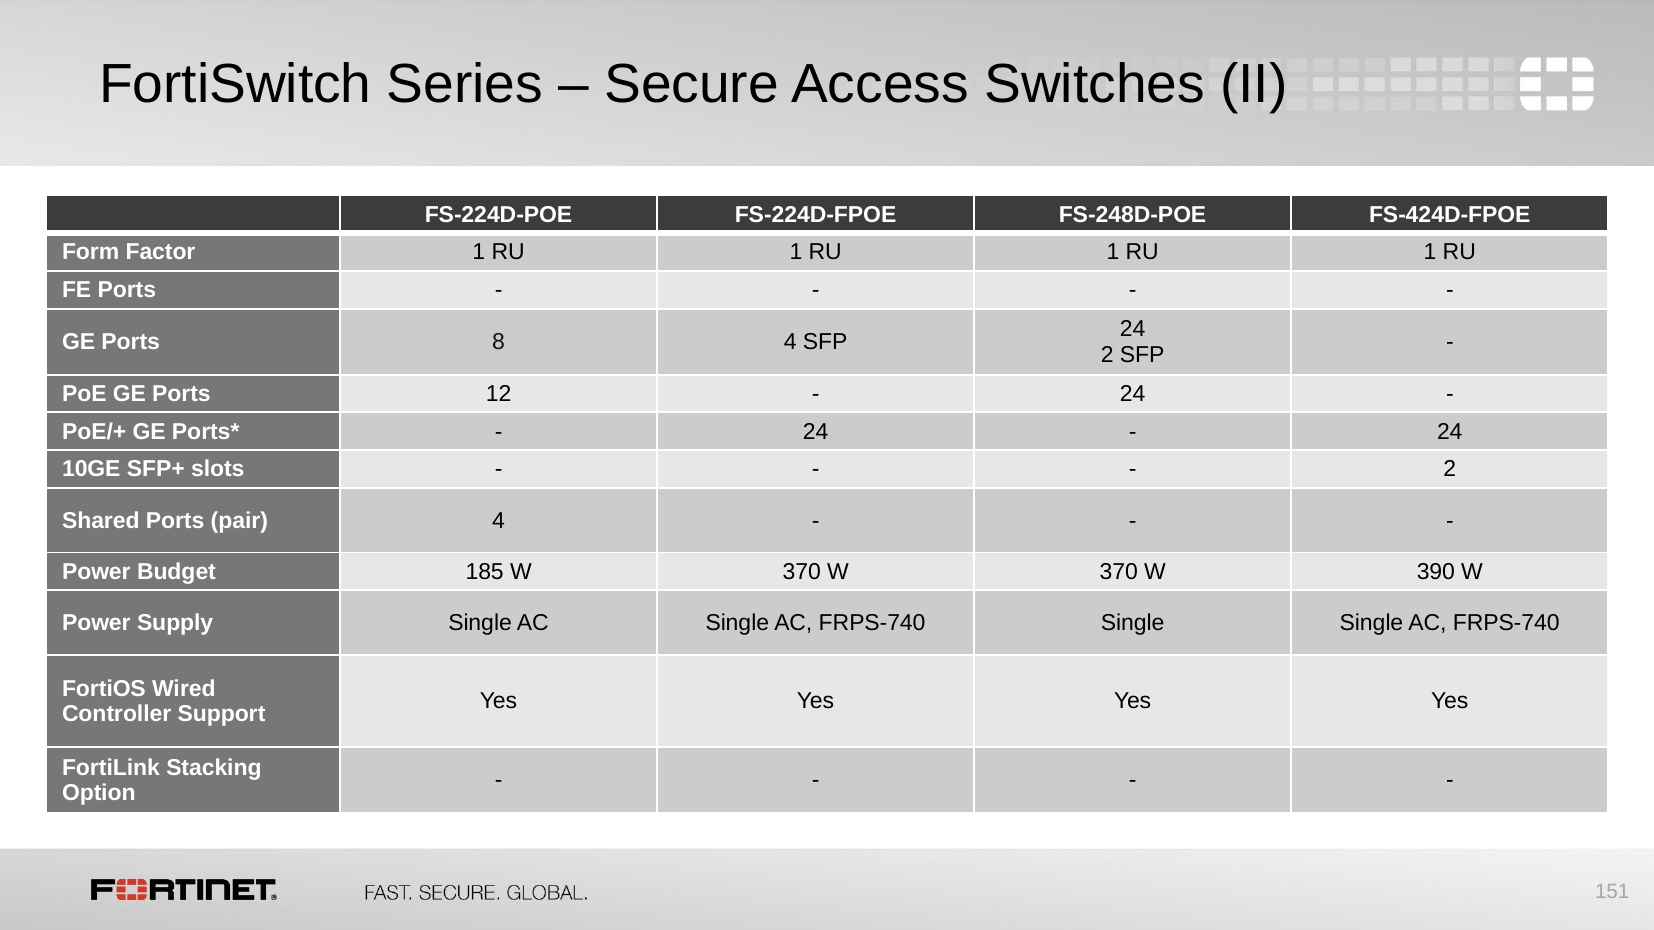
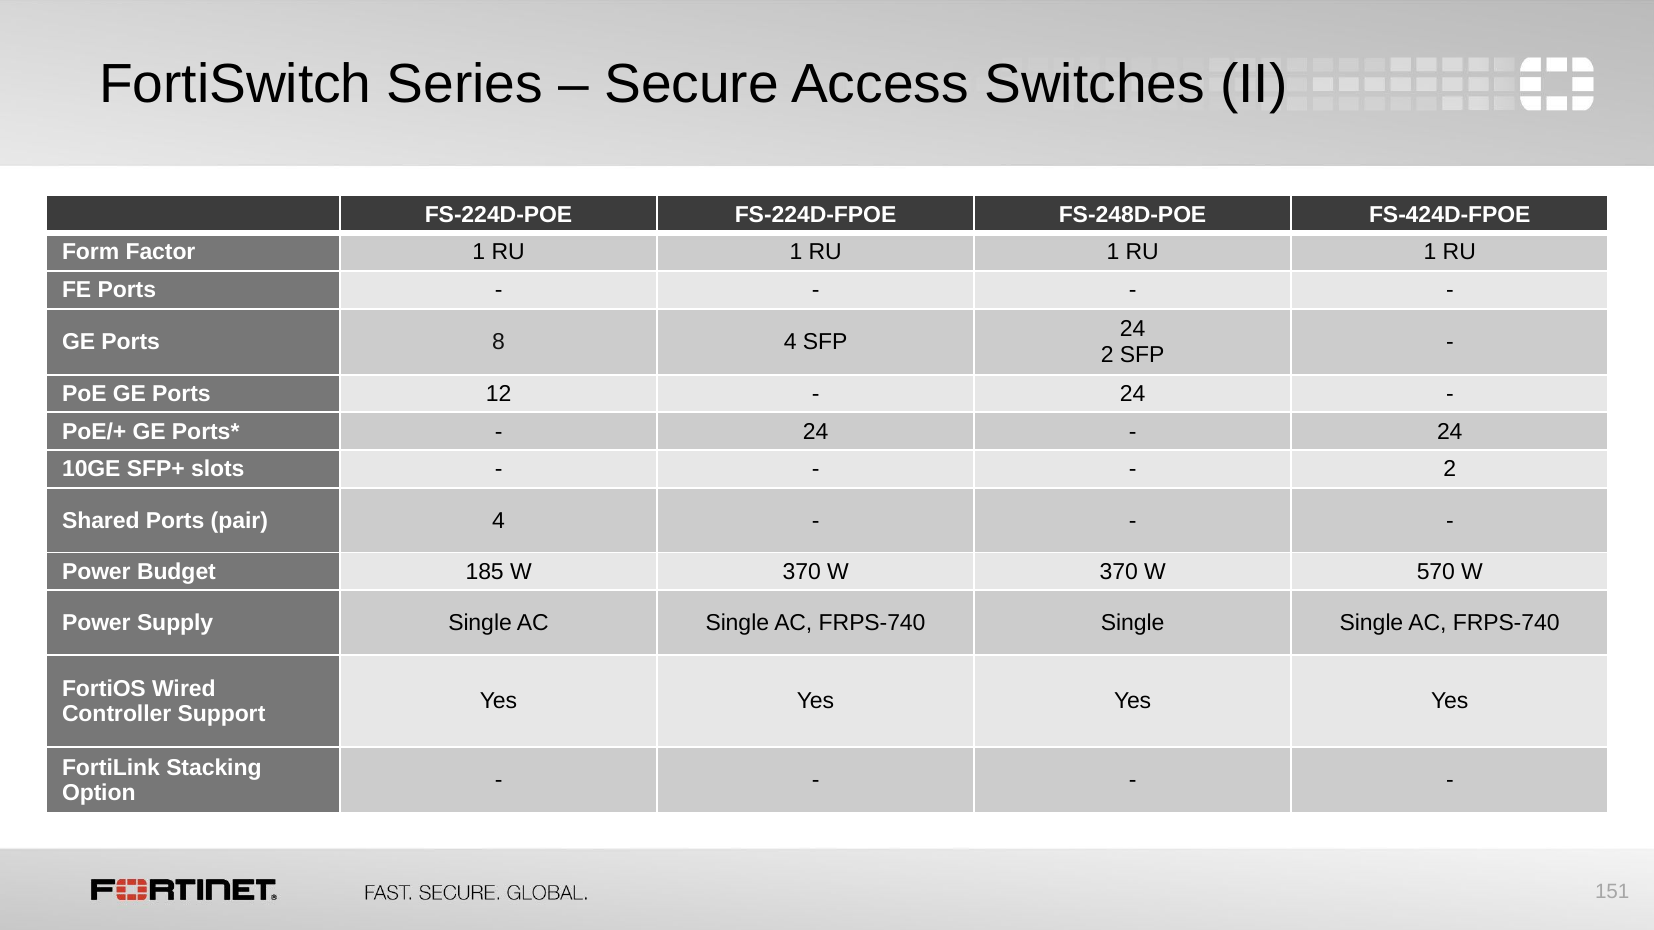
390: 390 -> 570 (1436, 572)
